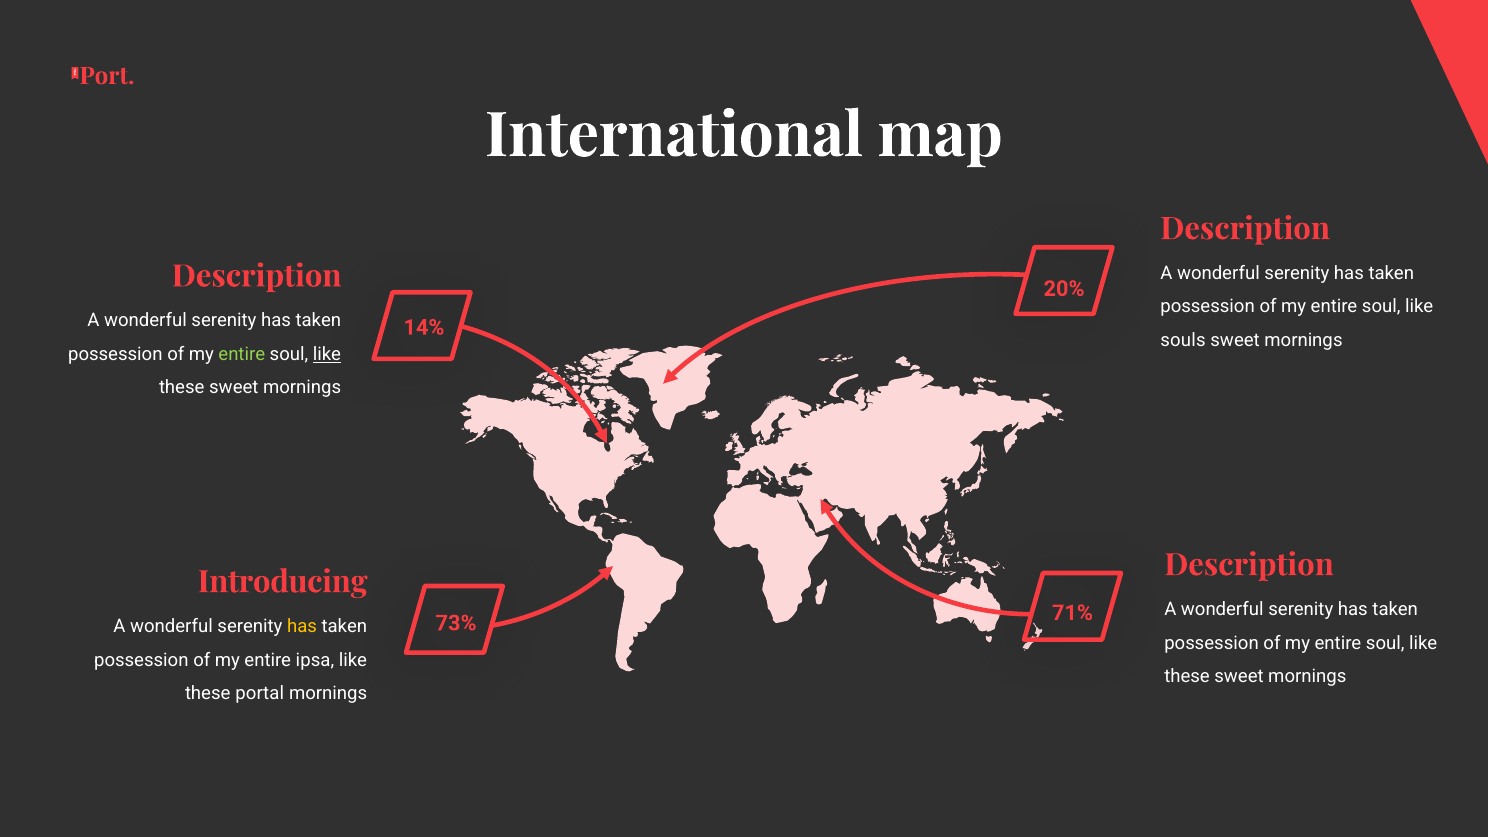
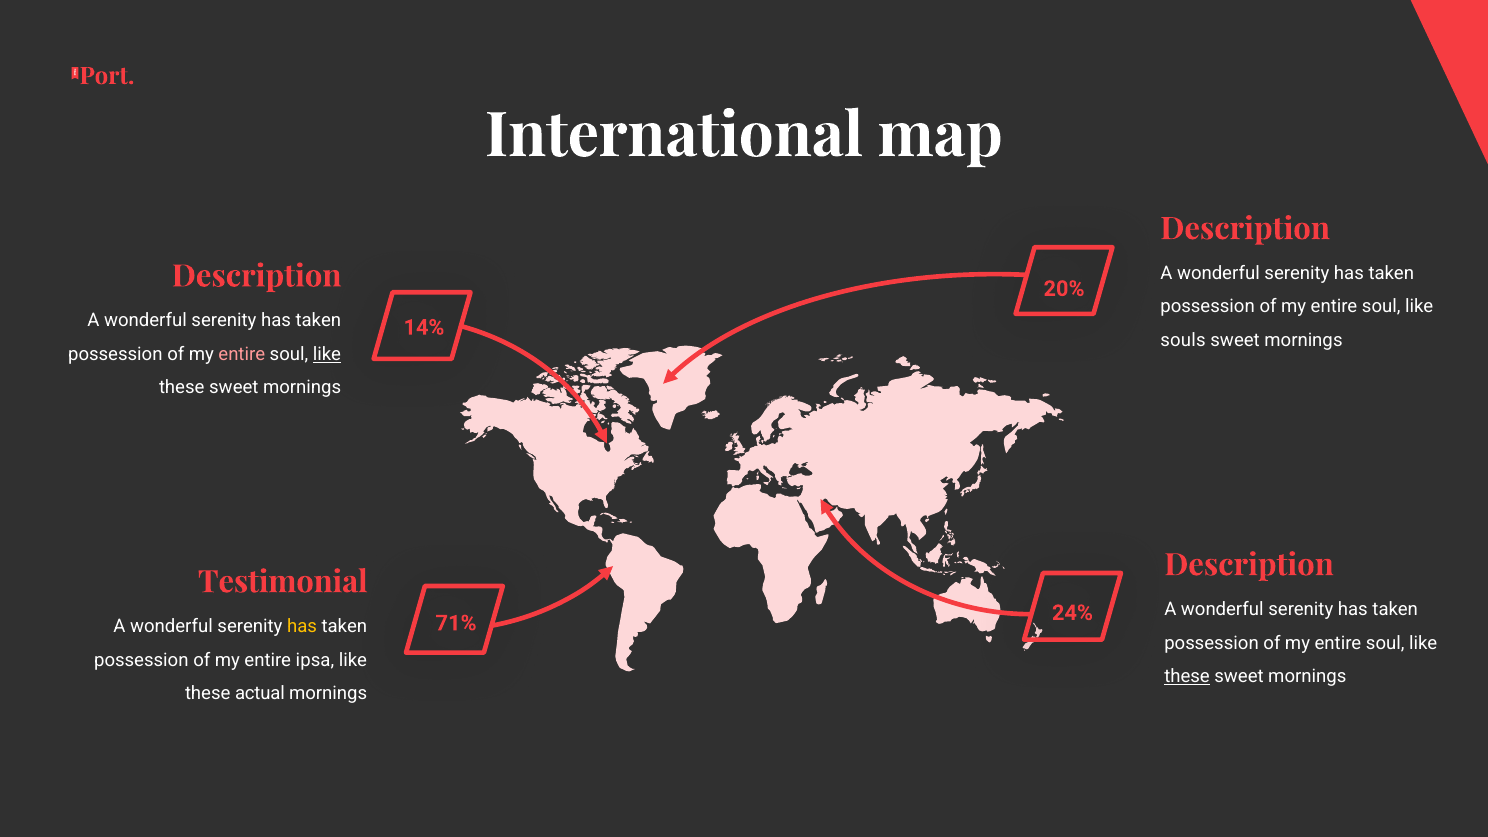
entire colour: light green -> pink (242, 354)
Introducing: Introducing -> Testimonial (283, 582)
71%: 71% -> 24% (1072, 613)
73%: 73% -> 71% (456, 623)
these underline: none -> present (1187, 676)
portal: portal -> actual (260, 693)
